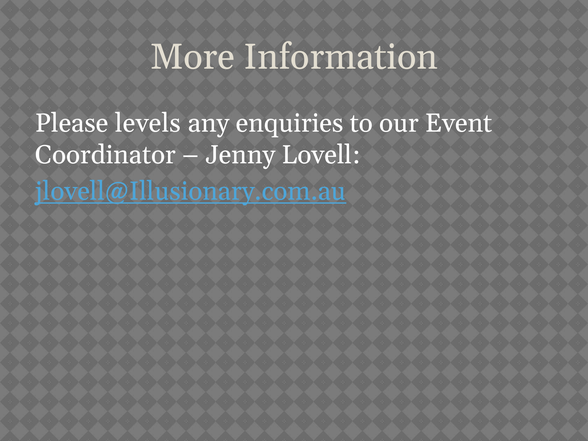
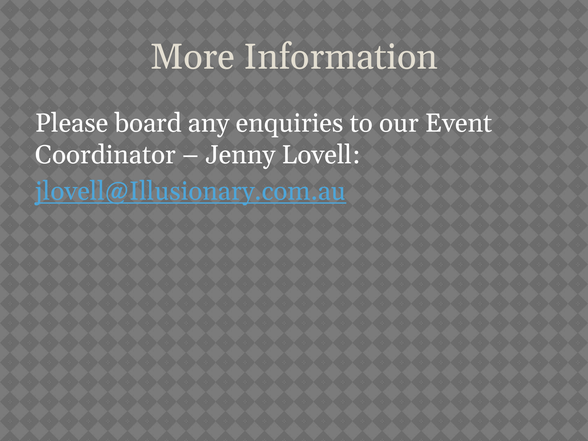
levels: levels -> board (148, 123)
